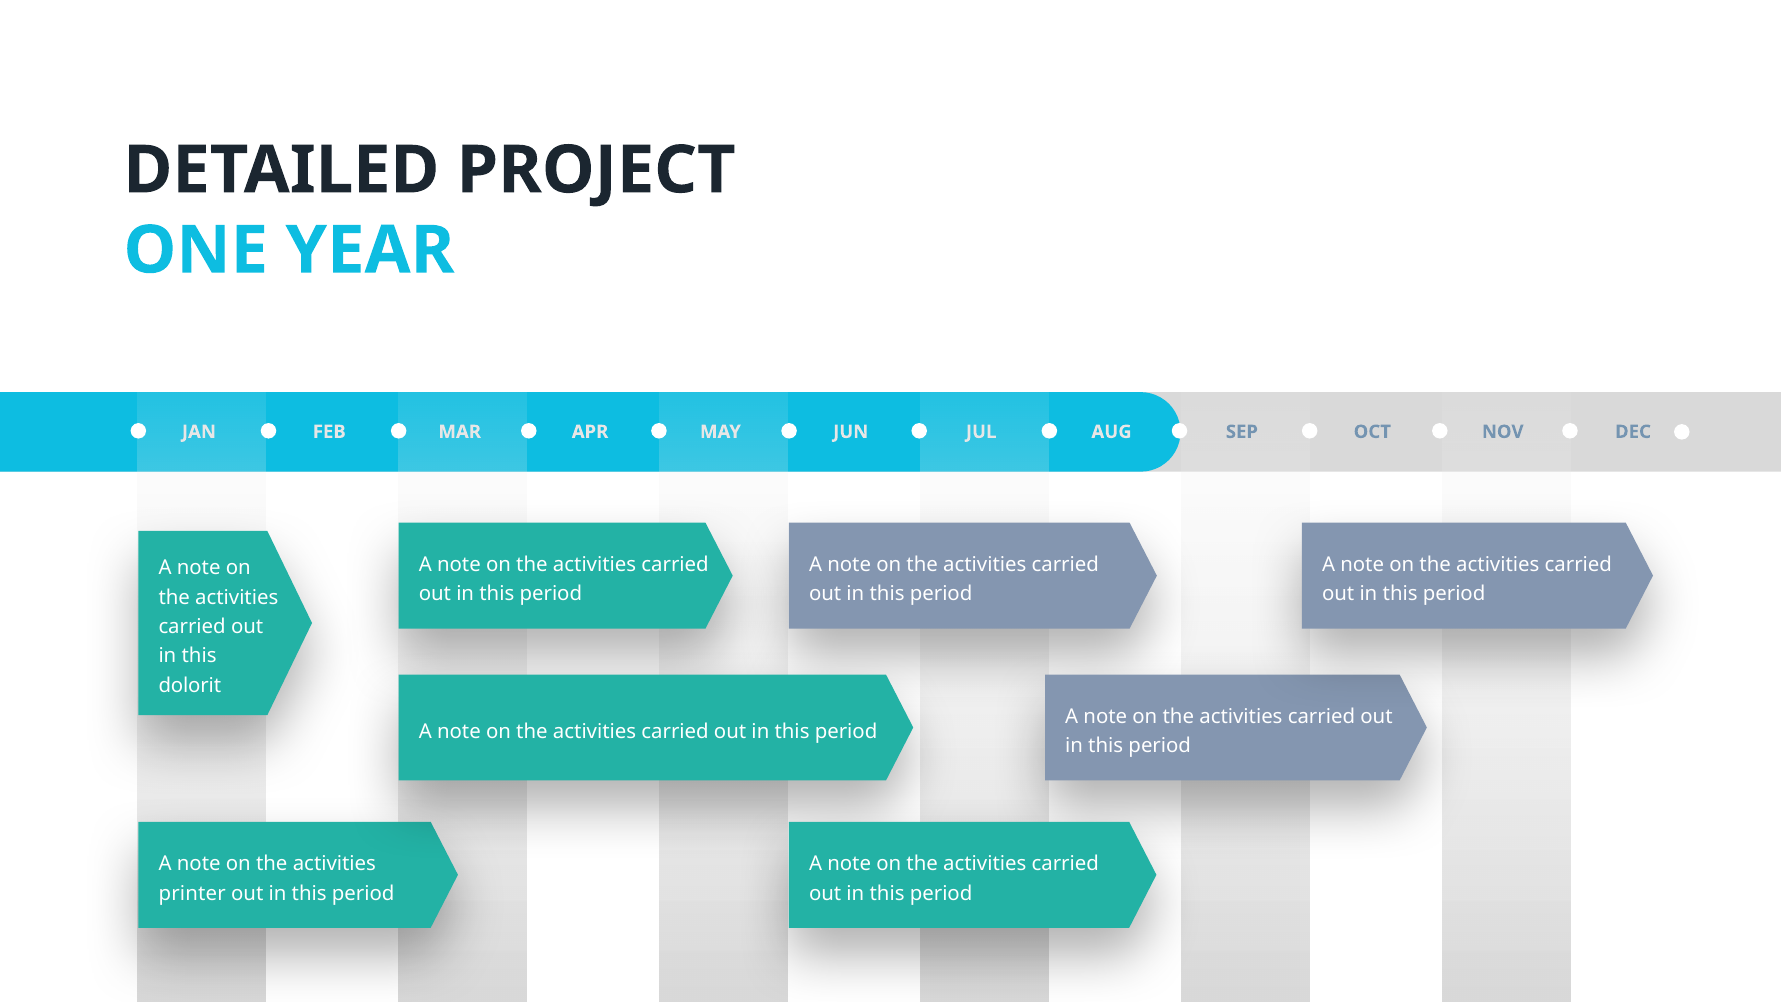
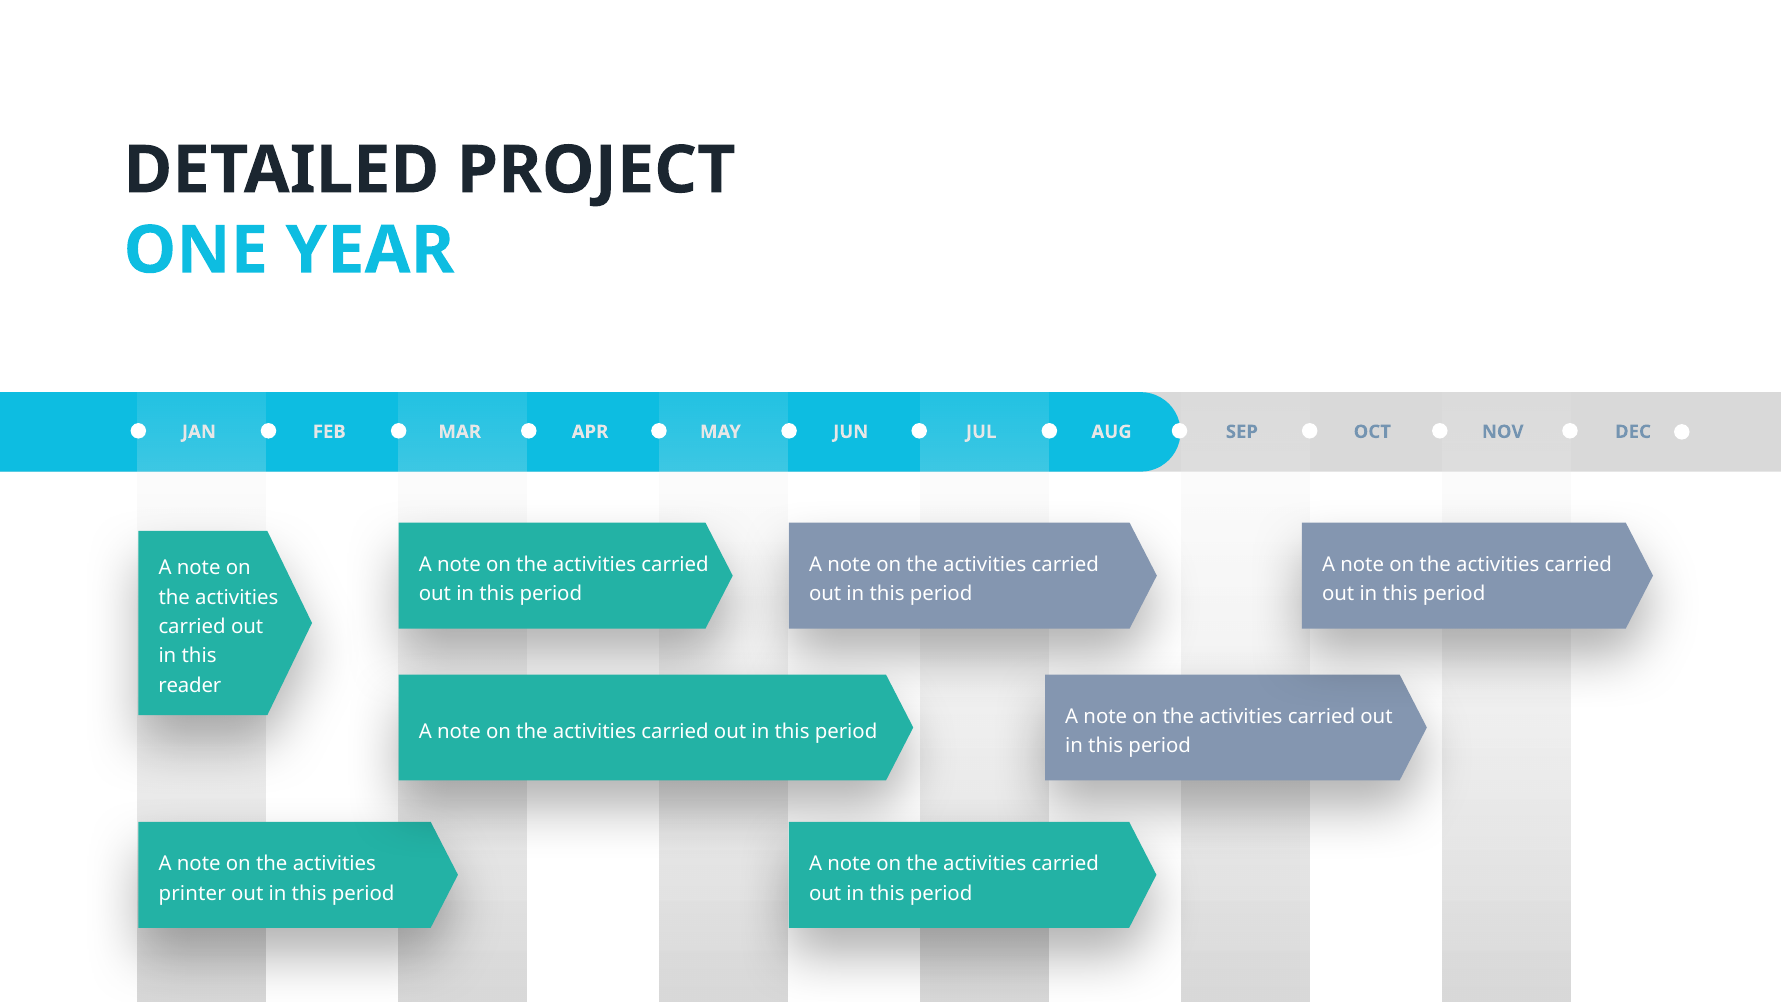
dolorit: dolorit -> reader (190, 686)
